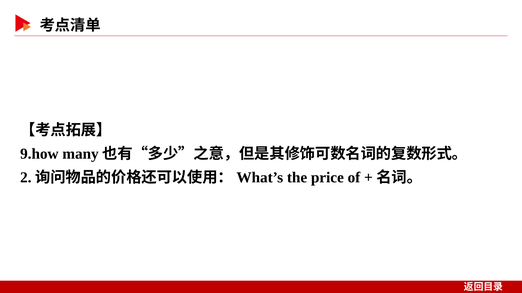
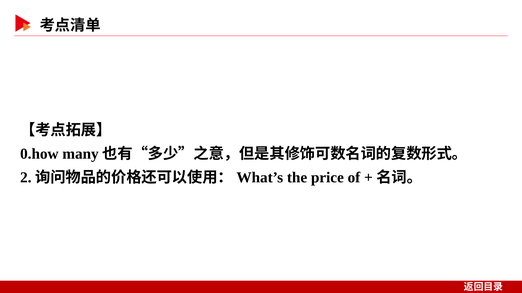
9.how: 9.how -> 0.how (39, 154)
